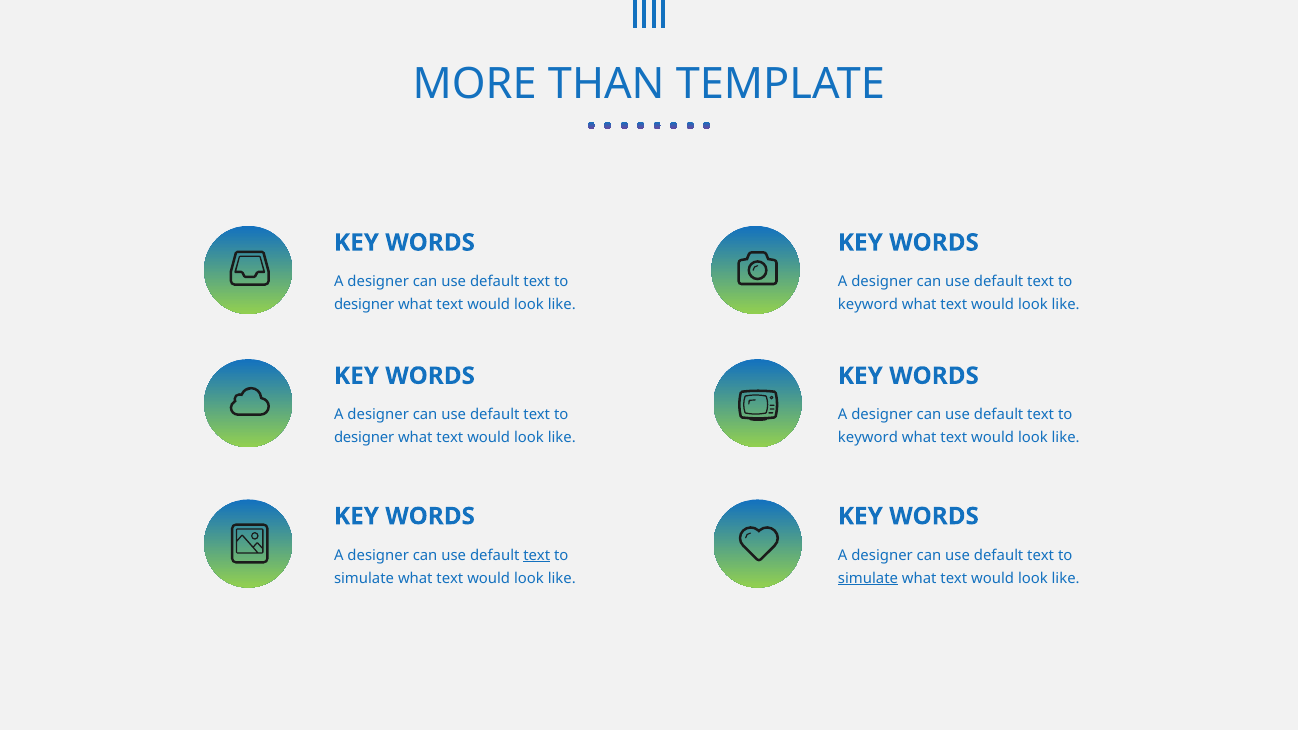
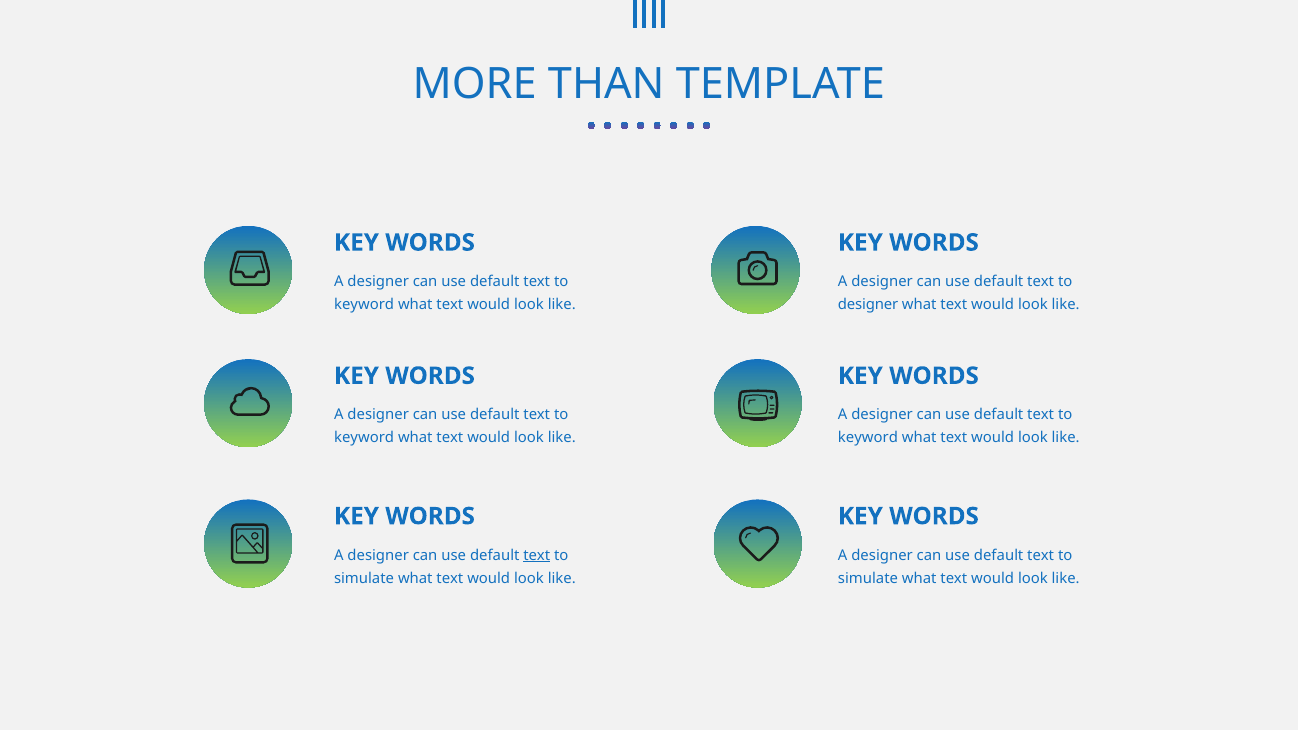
designer: designer -> keyword (364, 305)
keyword: keyword -> designer (868, 305)
designer: designer -> keyword (364, 438)
simulate underline: present -> none (868, 578)
